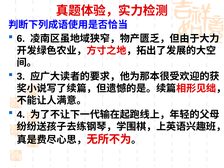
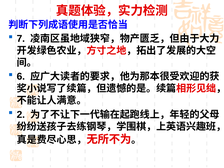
6: 6 -> 7 (21, 39)
3: 3 -> 6 (21, 77)
4: 4 -> 2 (21, 115)
